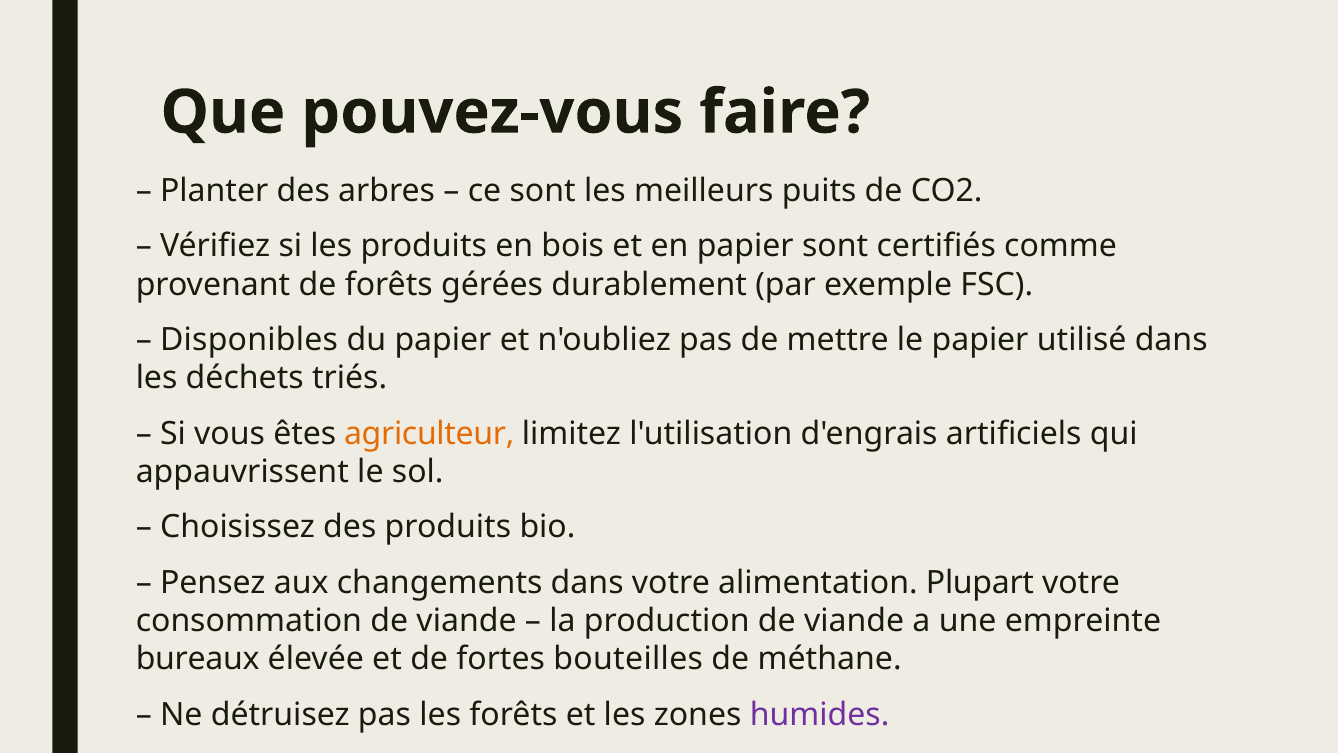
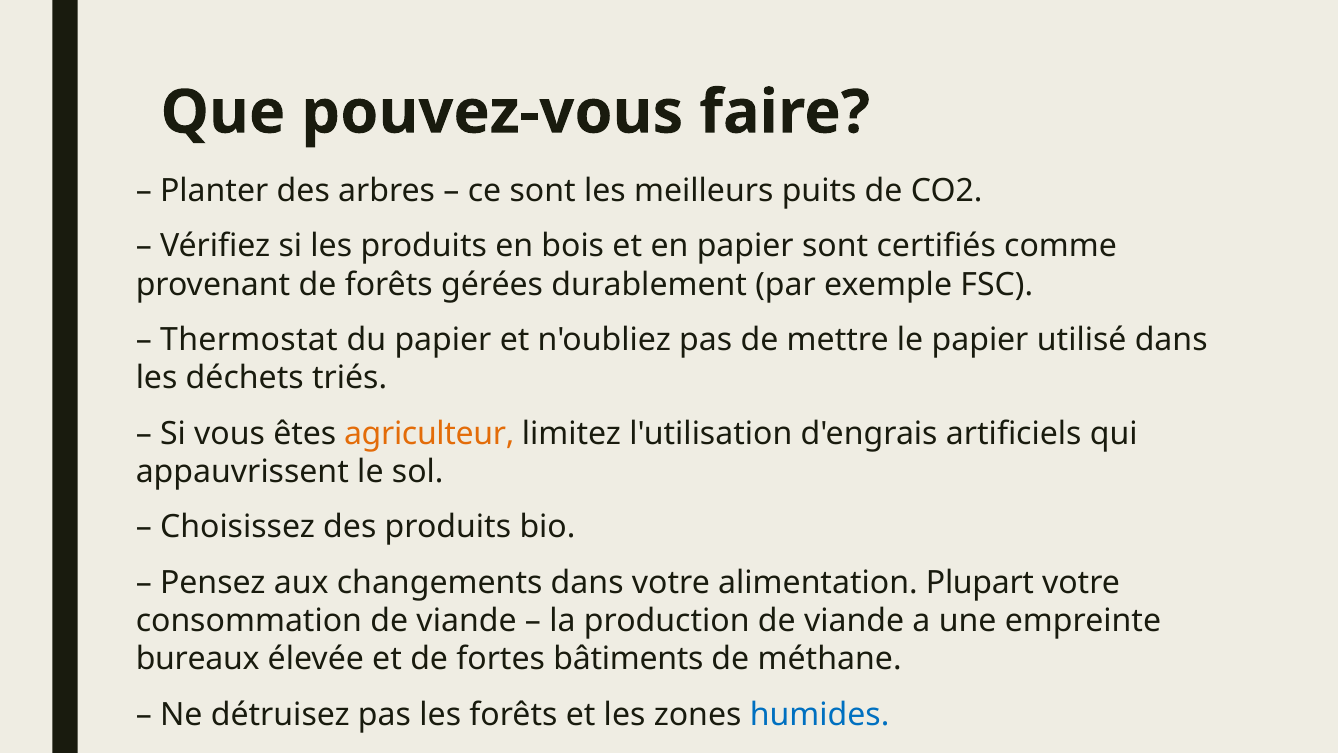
Disponibles: Disponibles -> Thermostat (249, 340)
bouteilles: bouteilles -> bâtiments (628, 659)
humides colour: purple -> blue (820, 714)
